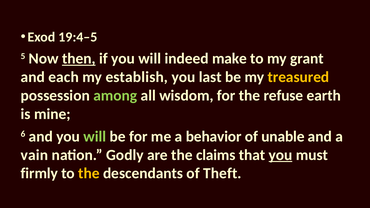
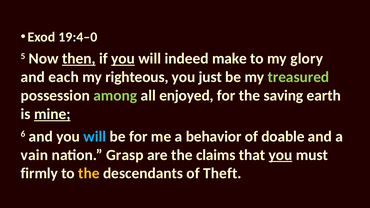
19:4–5: 19:4–5 -> 19:4–0 (78, 37)
you underline: none -> present (123, 59)
grant: grant -> glory (307, 59)
establish: establish -> righteous (137, 77)
last: last -> just (210, 77)
treasured colour: yellow -> light green (298, 77)
wisdom: wisdom -> enjoyed (186, 96)
refuse: refuse -> saving (283, 96)
mine underline: none -> present (52, 114)
will colour: light green -> light blue (95, 137)
unable: unable -> doable (283, 137)
Godly: Godly -> Grasp (125, 155)
